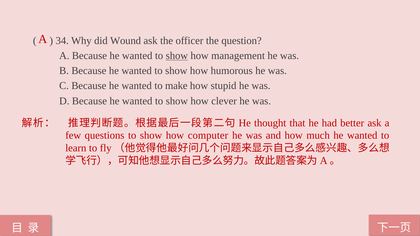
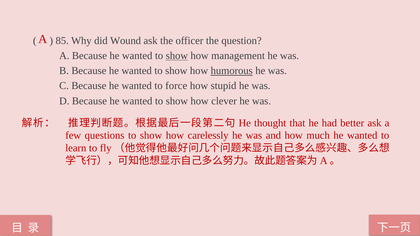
34: 34 -> 85 (62, 41)
humorous underline: none -> present (232, 71)
make: make -> force (176, 86)
computer: computer -> carelessly (208, 136)
